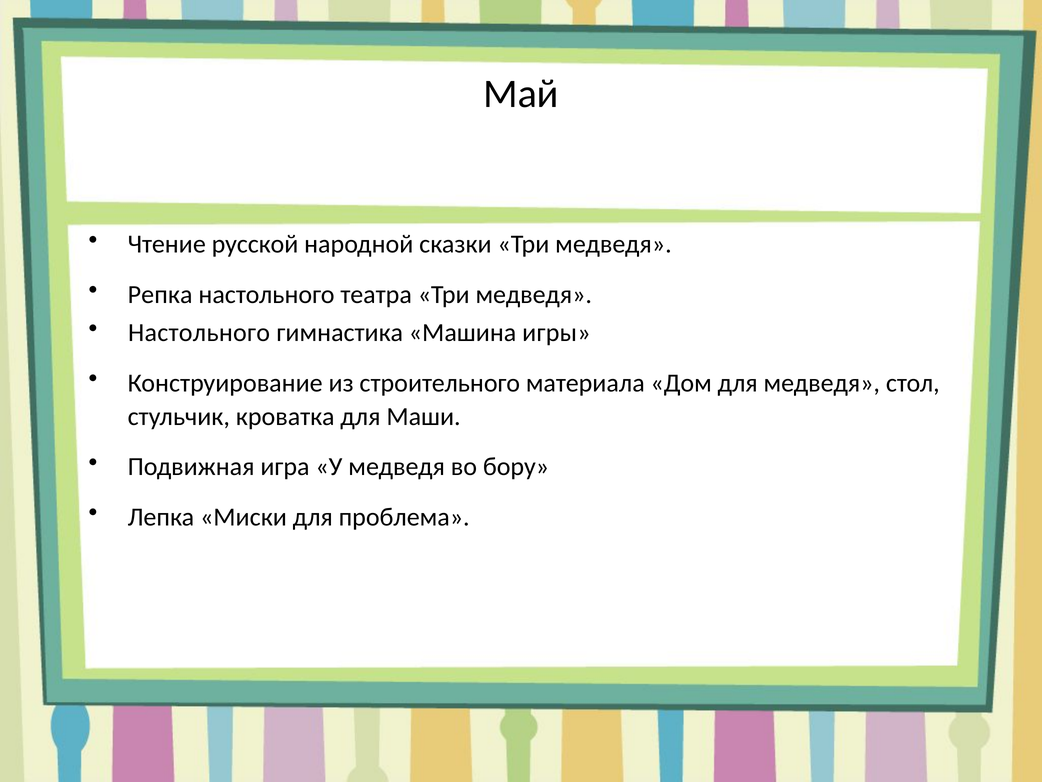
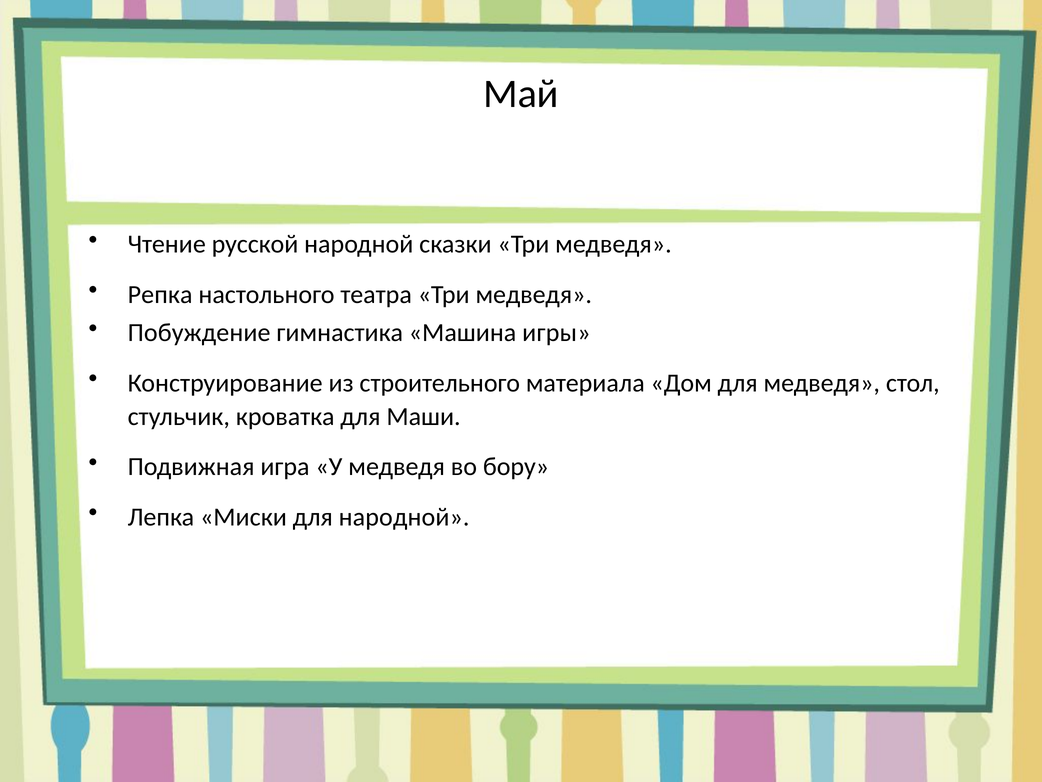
Настольного: Настольного -> Побуждение (199, 333)
для проблема: проблема -> народной (404, 517)
